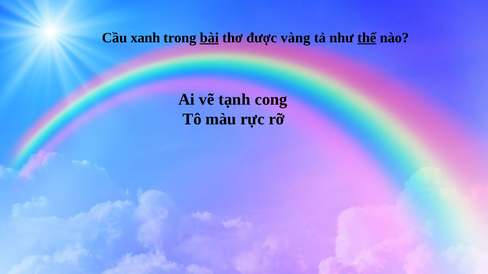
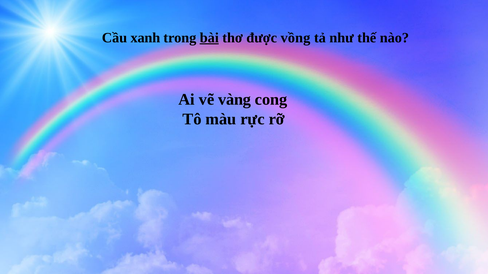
vàng: vàng -> vồng (295, 38)
thế underline: present -> none (367, 38)
tạnh: tạnh -> vàng (235, 100)
